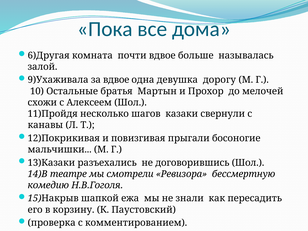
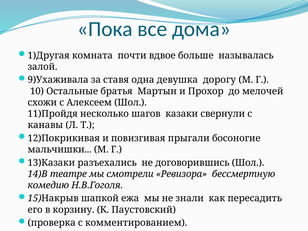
6)Другая: 6)Другая -> 1)Другая (49, 55)
за вдвое: вдвое -> ставя (116, 80)
